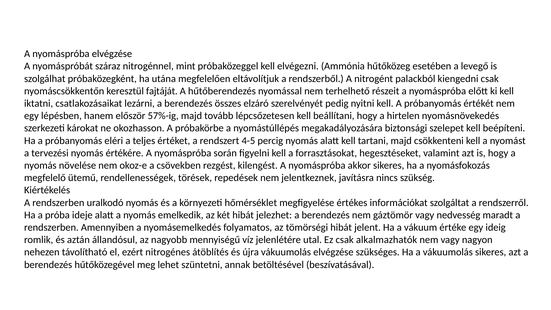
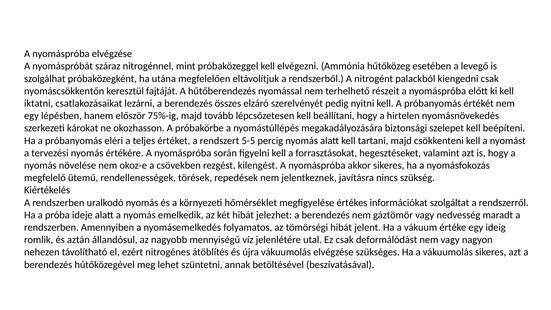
57%-ig: 57%-ig -> 75%-ig (163, 116)
4-5: 4-5 -> 5-5 (248, 141)
alkalmazhatók: alkalmazhatók -> deformálódást (387, 240)
